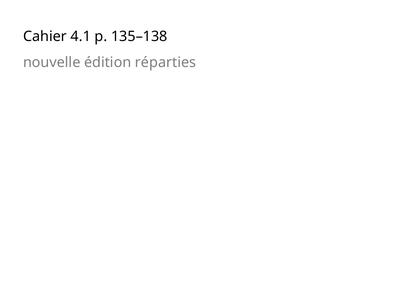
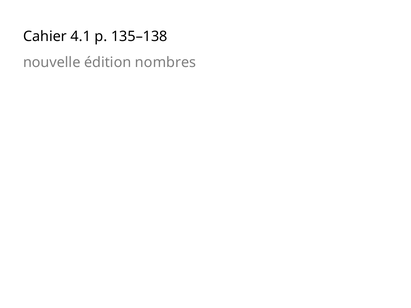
réparties: réparties -> nombres (166, 62)
